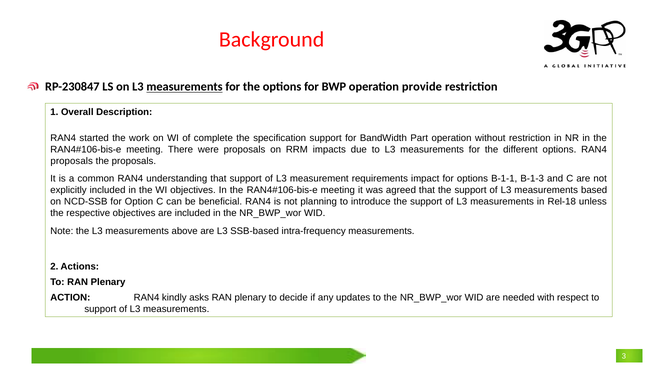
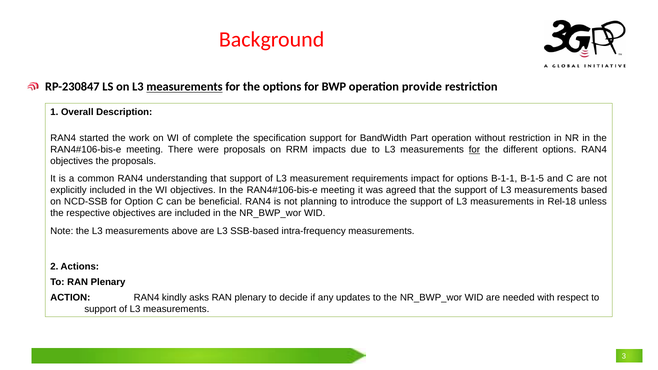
for underline: none -> present (474, 150)
proposals: proposals -> objectives (72, 161)
B-1-3: B-1-3 -> B-1-5 (532, 179)
